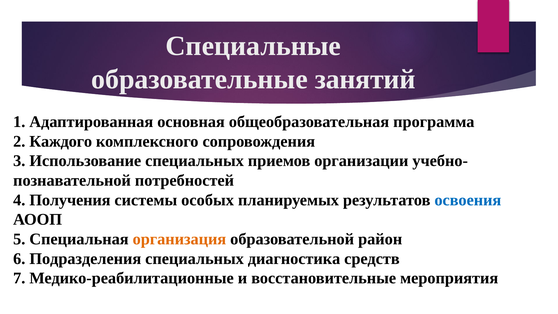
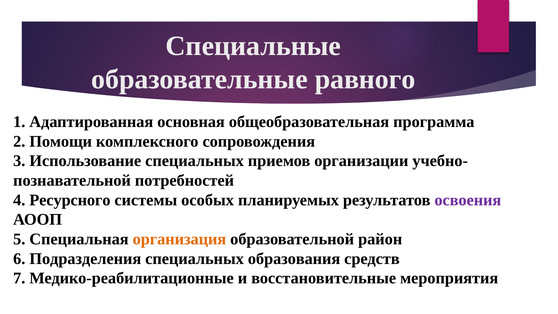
занятий: занятий -> равного (365, 79)
Каждого: Каждого -> Помощи (61, 141)
Получения: Получения -> Ресурсного (70, 200)
освоения colour: blue -> purple (468, 200)
диагностика: диагностика -> образования (294, 259)
